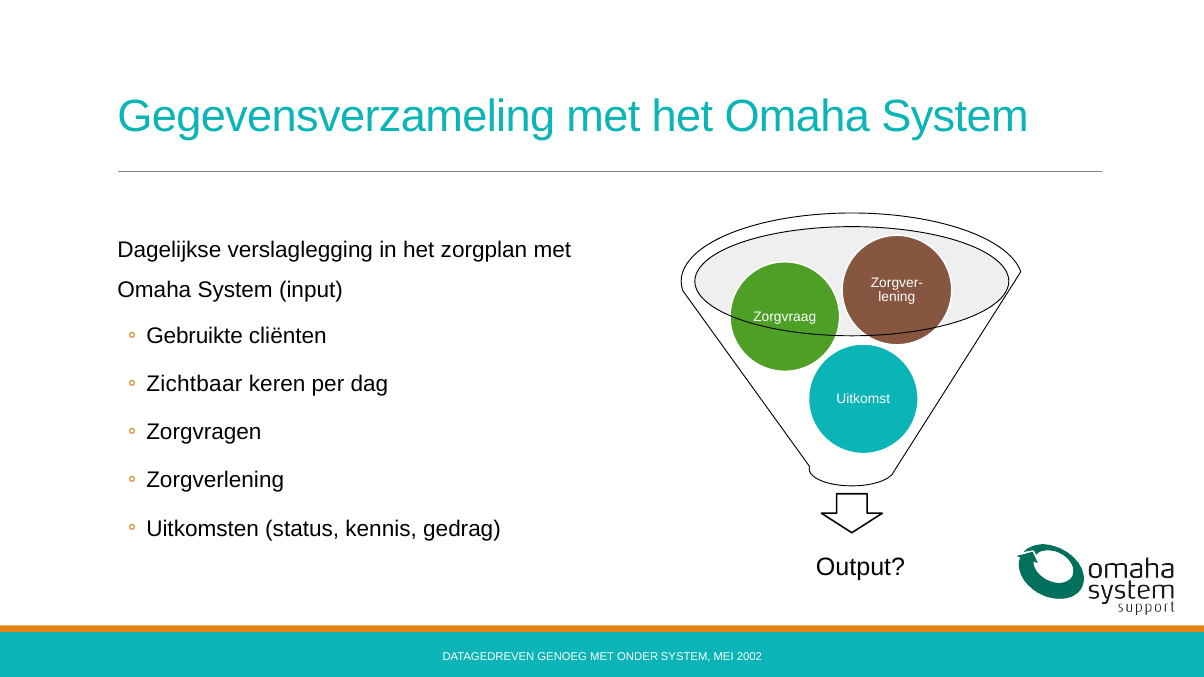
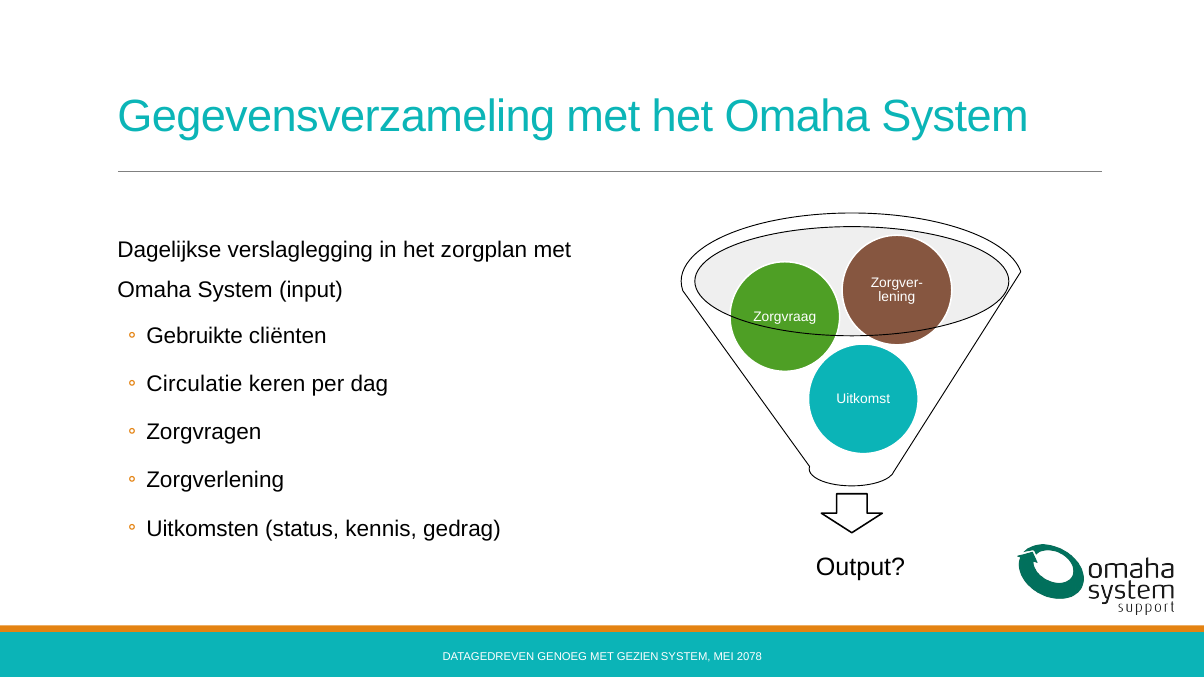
Zichtbaar: Zichtbaar -> Circulatie (194, 384)
ONDER: ONDER -> GEZIEN (638, 657)
2002: 2002 -> 2078 (749, 657)
